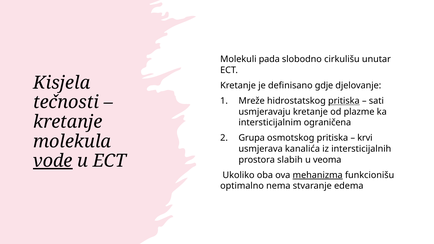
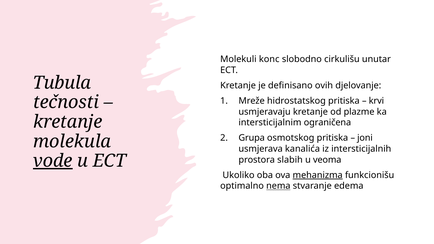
pada: pada -> konc (269, 59)
Kisjela: Kisjela -> Tubula (62, 83)
gdje: gdje -> ovih (324, 86)
pritiska underline: present -> none (344, 101)
sati: sati -> krvi (376, 101)
krvi: krvi -> joni (365, 138)
nema underline: none -> present (278, 186)
